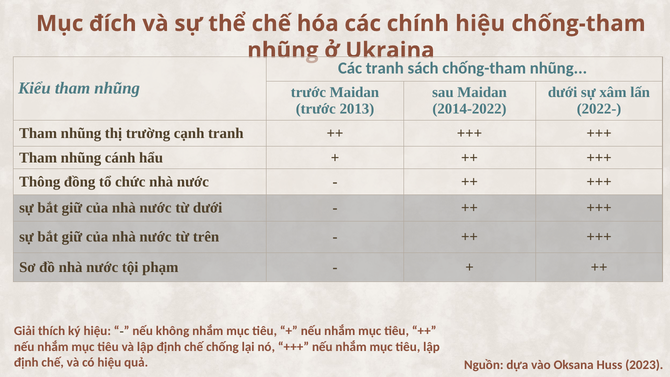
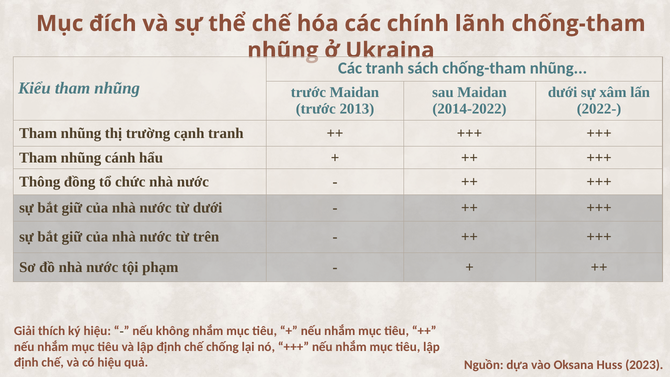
chính hiệu: hiệu -> lãnh (480, 24)
